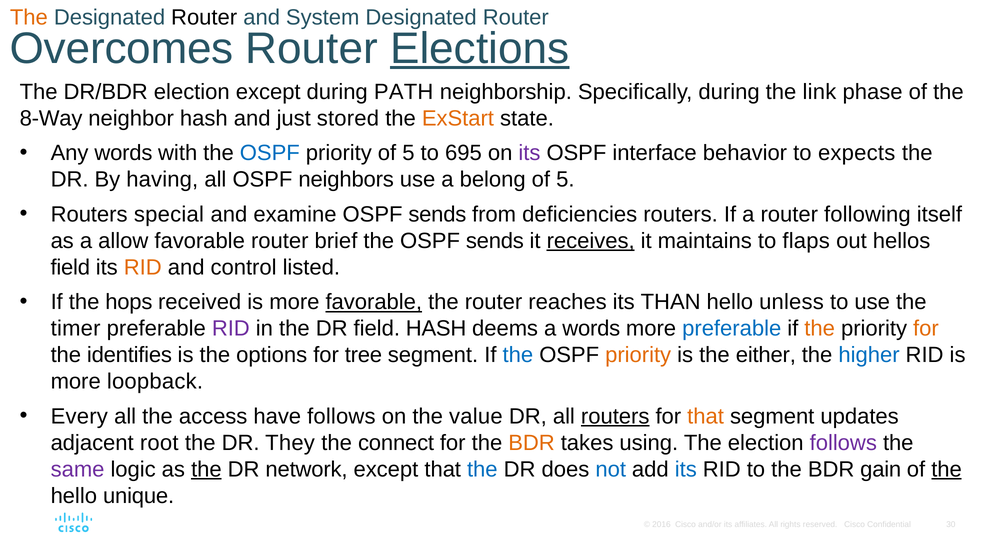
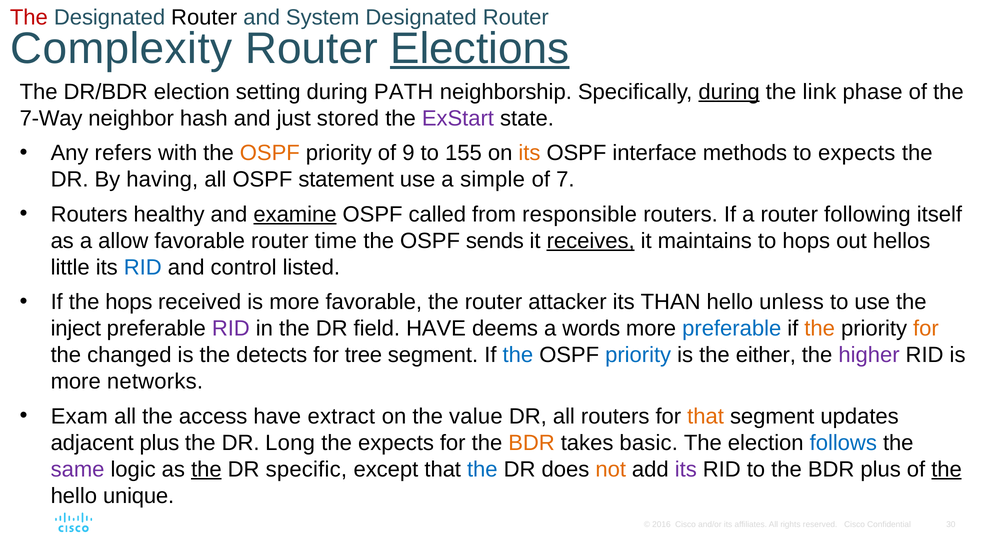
The colour: orange -> red (29, 18)
Overcomes: Overcomes -> Complexity (121, 48)
election except: except -> setting (268, 92)
during underline: none -> present (729, 92)
8-Way: 8-Way -> 7-Way (51, 118)
ExStart colour: orange -> purple (458, 118)
Any words: words -> refers (123, 153)
OSPF colour: blue -> orange (270, 153)
priority of 5: 5 -> 9 (408, 153)
695: 695 -> 155 (463, 153)
its colour: purple -> orange (529, 153)
behavior: behavior -> methods (745, 153)
neighbors: neighbors -> statement (346, 179)
belong: belong -> simple (493, 179)
5: 5 -> 7 (565, 179)
special: special -> healthy (169, 214)
examine underline: none -> present (295, 214)
sends: sends -> called (437, 214)
deficiencies: deficiencies -> responsible (580, 214)
brief: brief -> time (336, 241)
to flaps: flaps -> hops (806, 241)
field: field -> little (70, 267)
RID colour: orange -> blue (143, 267)
favorable underline: present -> none (374, 302)
reaches: reaches -> attacker (567, 302)
timer: timer -> inject (76, 328)
field HASH: HASH -> HAVE (436, 328)
identifies: identifies -> changed (129, 355)
options: options -> detects (272, 355)
priority colour: orange -> blue (638, 355)
higher colour: blue -> purple (869, 355)
loopback: loopback -> networks (155, 381)
Every: Every -> Exam (79, 416)
have follows: follows -> extract (341, 416)
routers underline: present -> none (615, 416)
adjacent root: root -> plus (159, 443)
They: They -> Long (290, 443)
the connect: connect -> expects (396, 443)
using: using -> basic (649, 443)
follows colour: purple -> blue (843, 443)
network: network -> specific (306, 469)
not colour: blue -> orange (611, 469)
its colour: blue -> purple (686, 469)
BDR gain: gain -> plus (881, 469)
